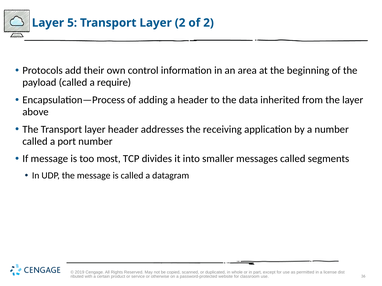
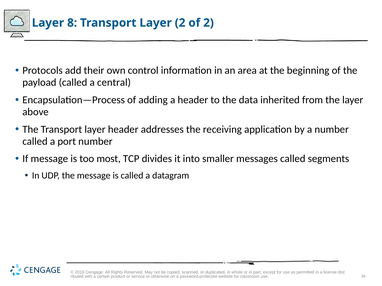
5: 5 -> 8 (72, 23)
require: require -> central (114, 83)
